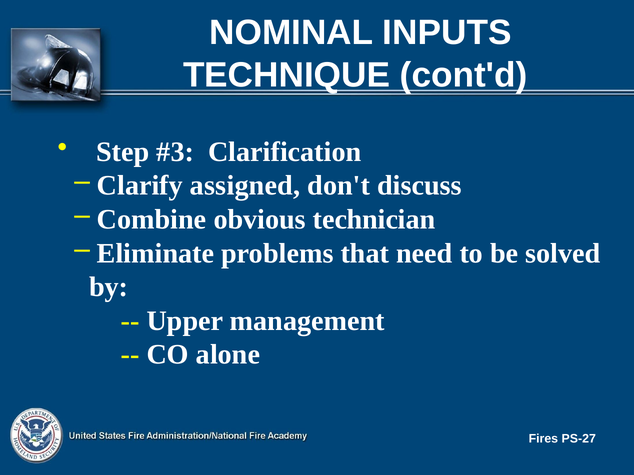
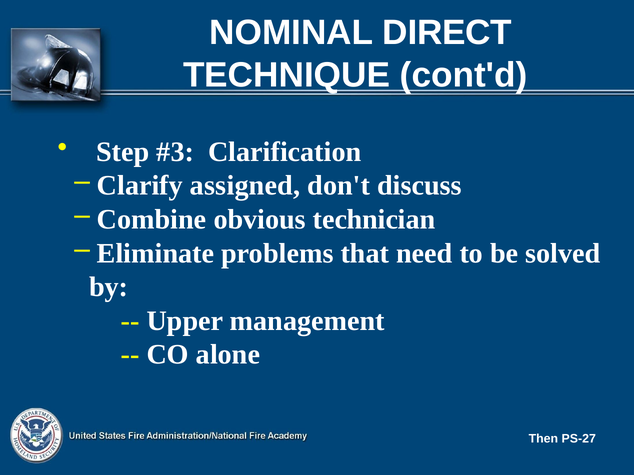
INPUTS: INPUTS -> DIRECT (447, 33)
Fires: Fires -> Then (543, 439)
